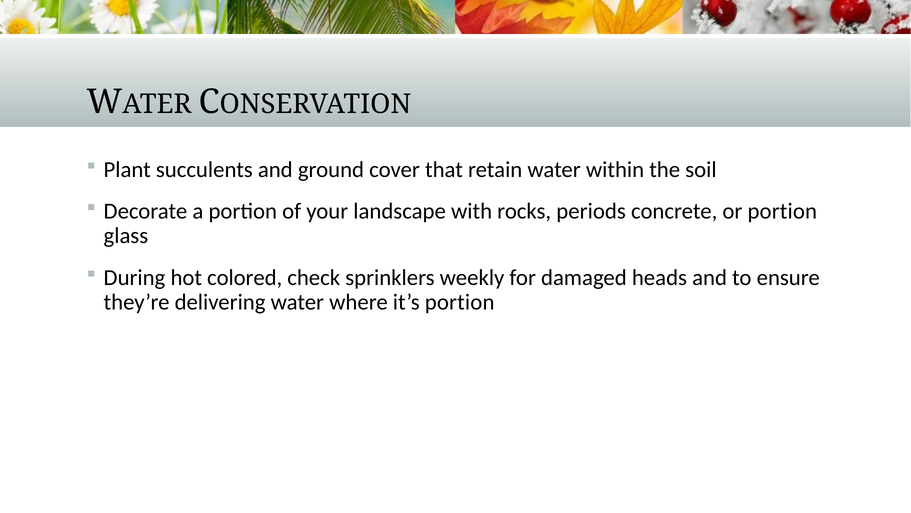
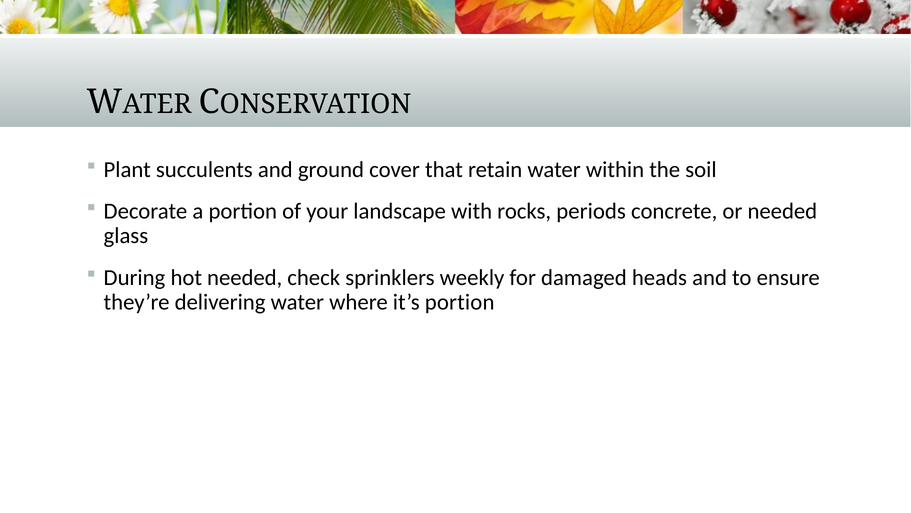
or portion: portion -> needed (782, 211)
hot colored: colored -> needed (245, 277)
